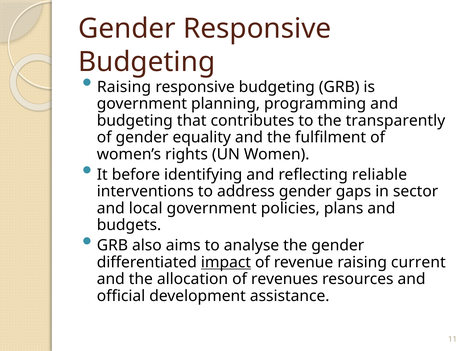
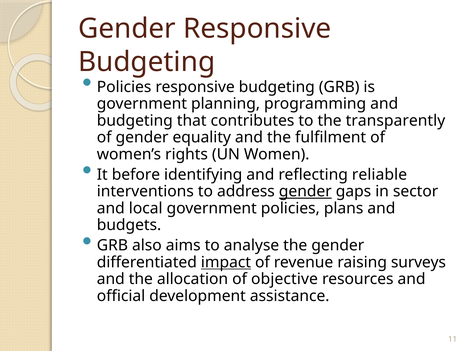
Raising: Raising -> Policies (124, 87)
gender underline: none -> present (305, 191)
current: current -> surveys (418, 262)
revenues: revenues -> objective (284, 279)
